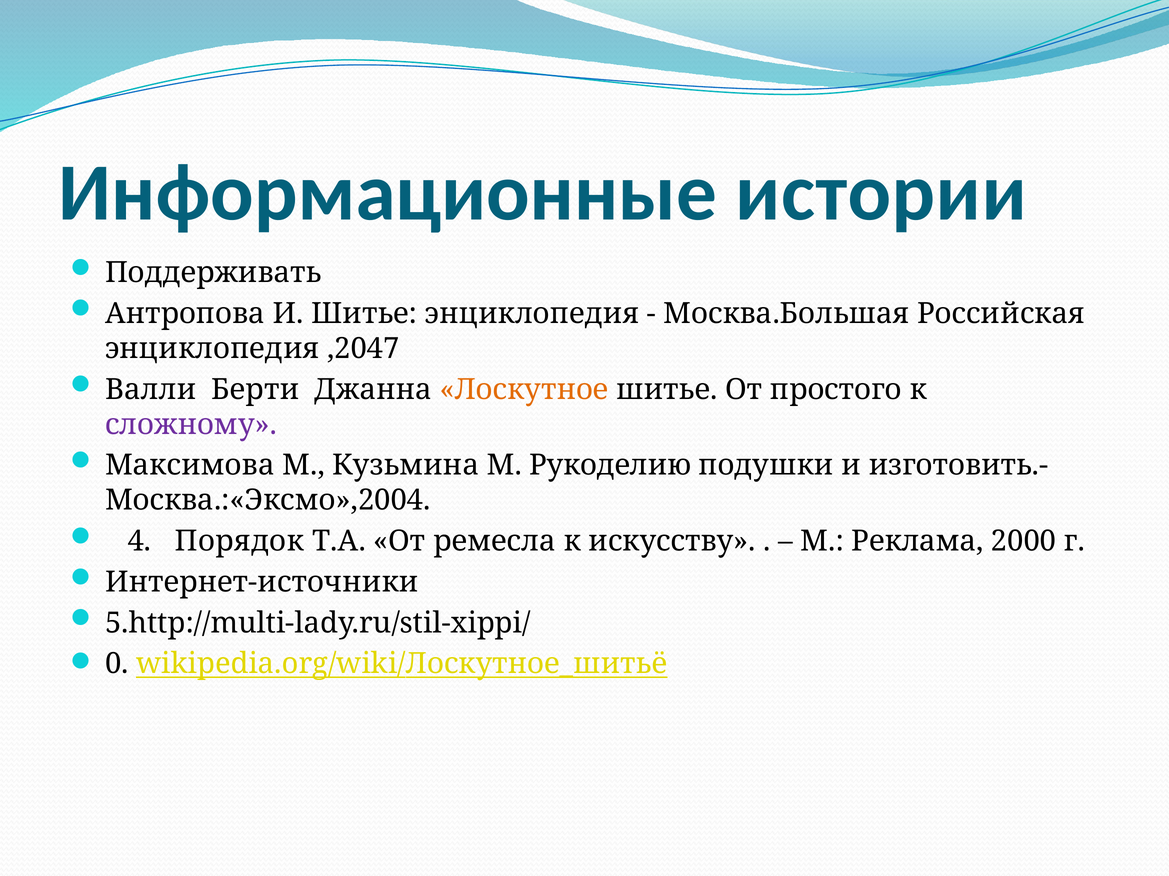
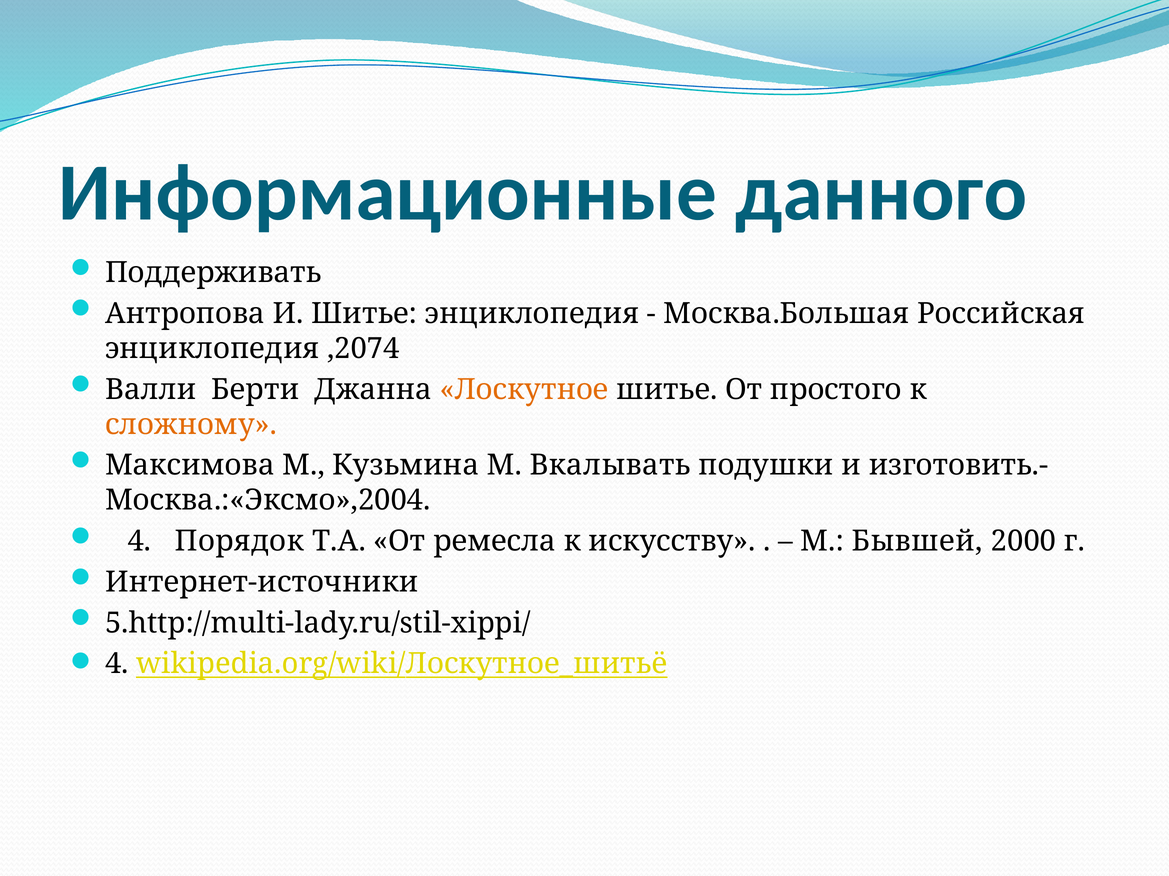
истории: истории -> данного (881, 193)
,2047: ,2047 -> ,2074 (363, 349)
сложному colour: purple -> orange (191, 425)
Рукоделию: Рукоделию -> Вкалывать (610, 466)
Реклама: Реклама -> Бывшей (917, 542)
0: 0 -> 4 (117, 664)
